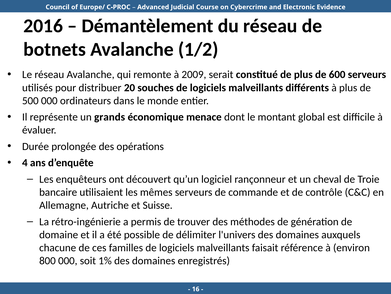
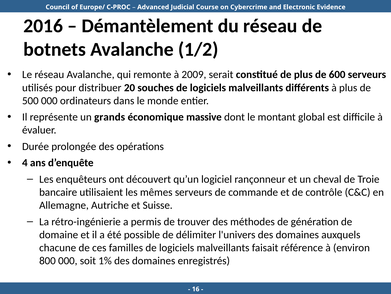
menace: menace -> massive (204, 117)
